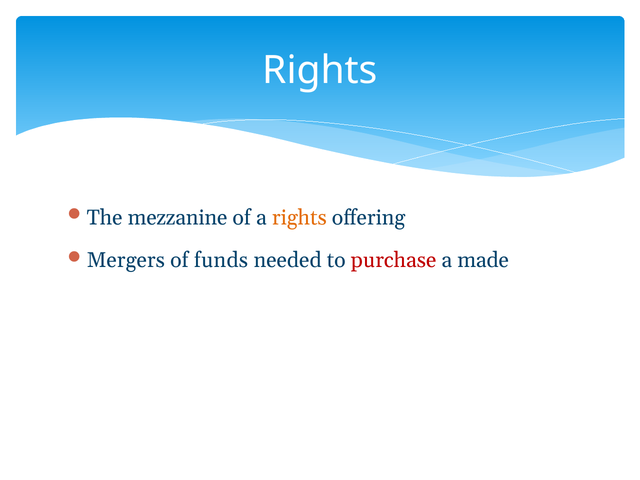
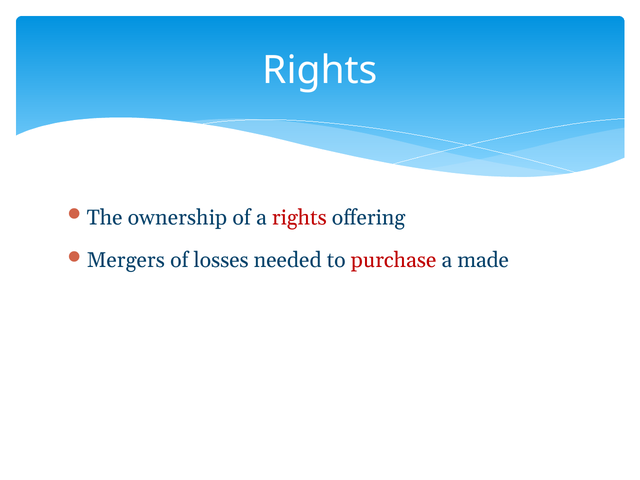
mezzanine: mezzanine -> ownership (177, 218)
rights colour: orange -> red (299, 218)
funds: funds -> losses (221, 260)
